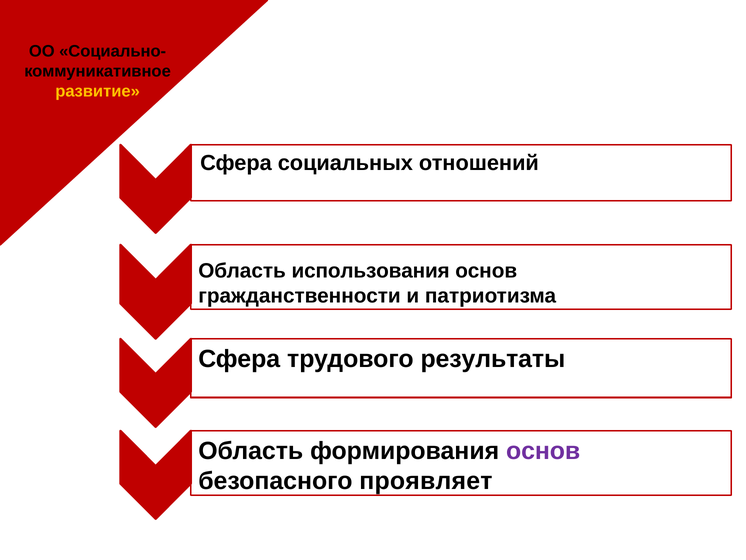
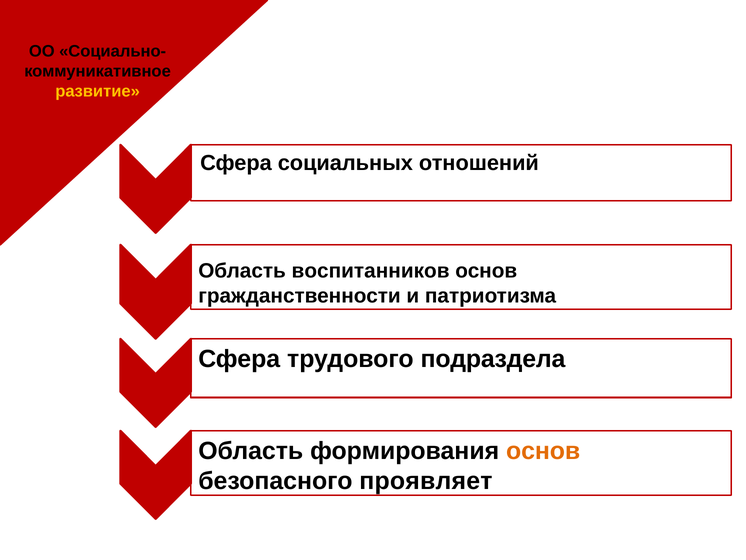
использования: использования -> воспитанников (371, 271)
результаты: результаты -> подраздела (493, 359)
основ colour: purple -> orange (543, 451)
